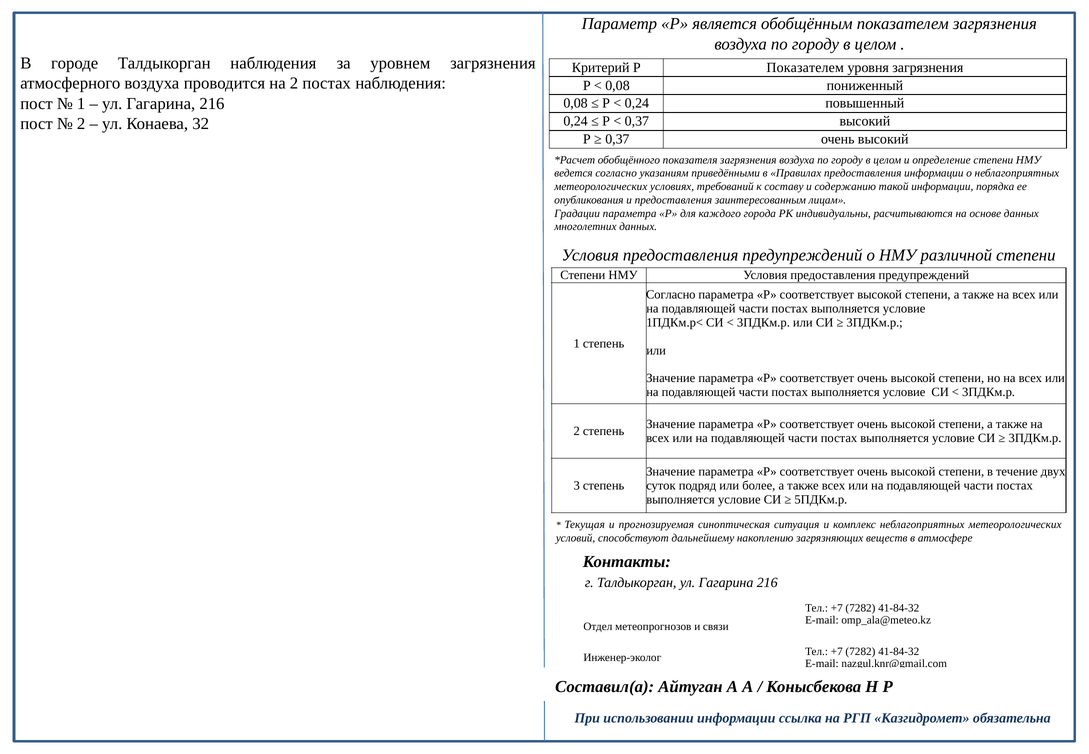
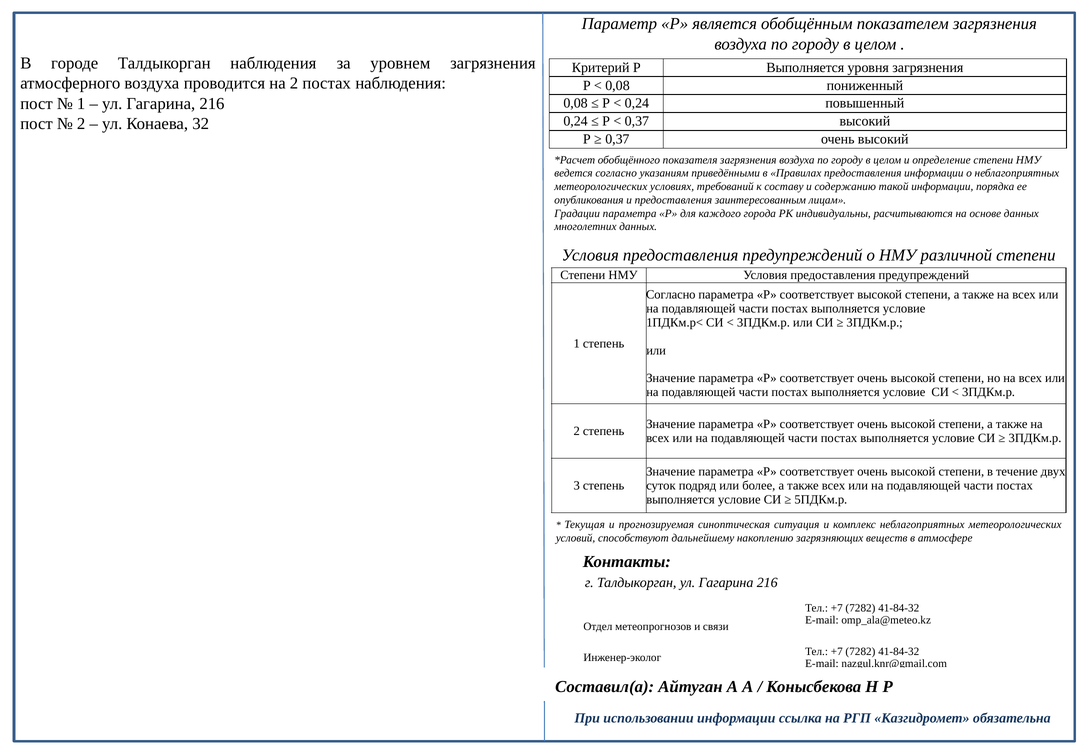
Р Показателем: Показателем -> Выполняется (805, 67)
